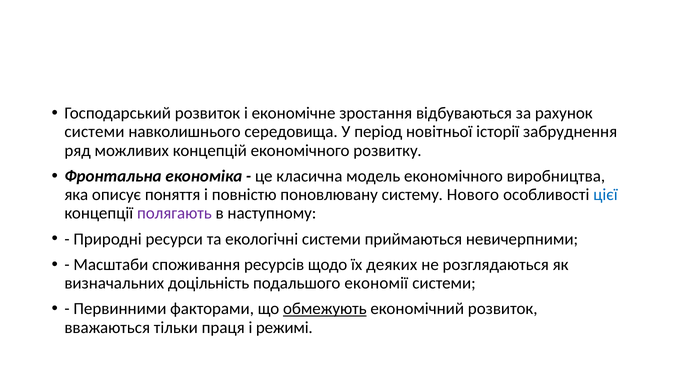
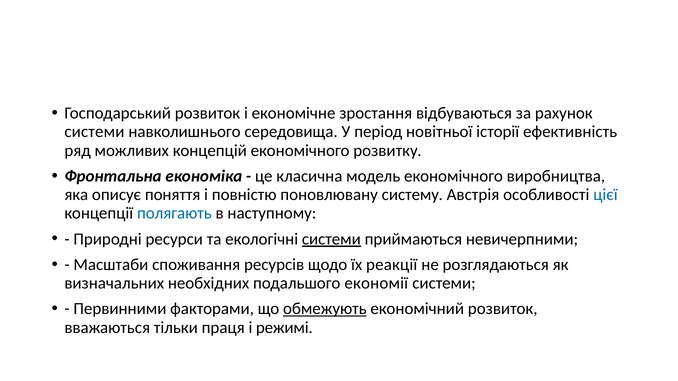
забруднення: забруднення -> ефективність (570, 132)
Нового: Нового -> Австрія (473, 195)
полягають colour: purple -> blue (174, 214)
системи underline: none -> present (331, 239)
деяких: деяких -> реакції (392, 265)
доцільність: доцільність -> необхідних (209, 284)
